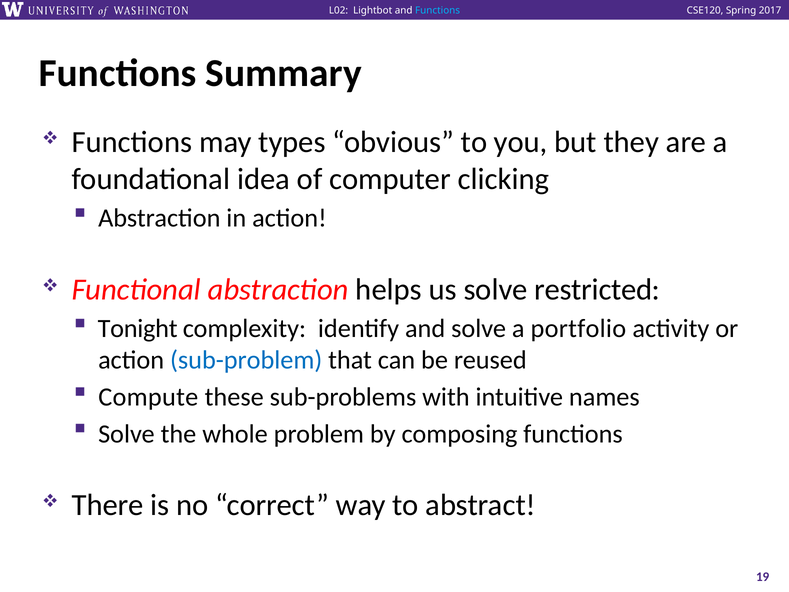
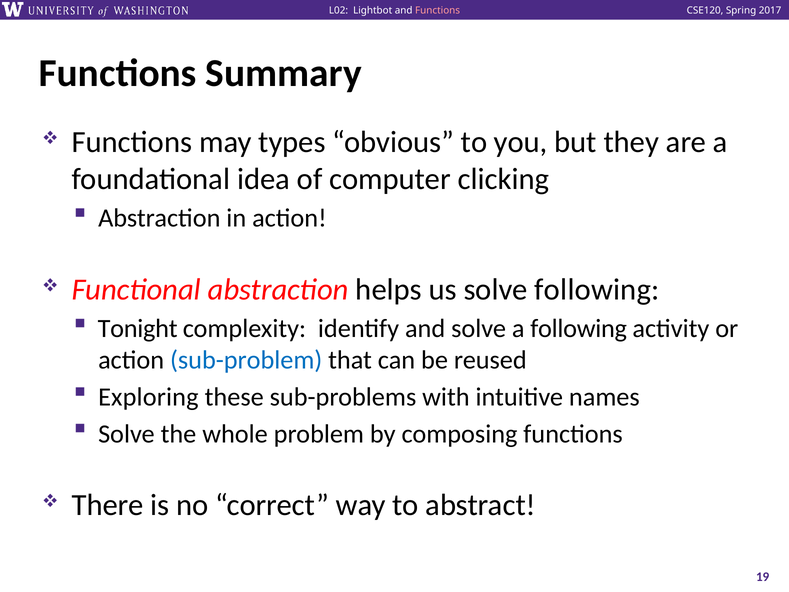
Functions colour: light blue -> pink (438, 10)
solve restricted: restricted -> following (597, 289)
a portfolio: portfolio -> following (579, 329)
Compute: Compute -> Exploring (148, 397)
